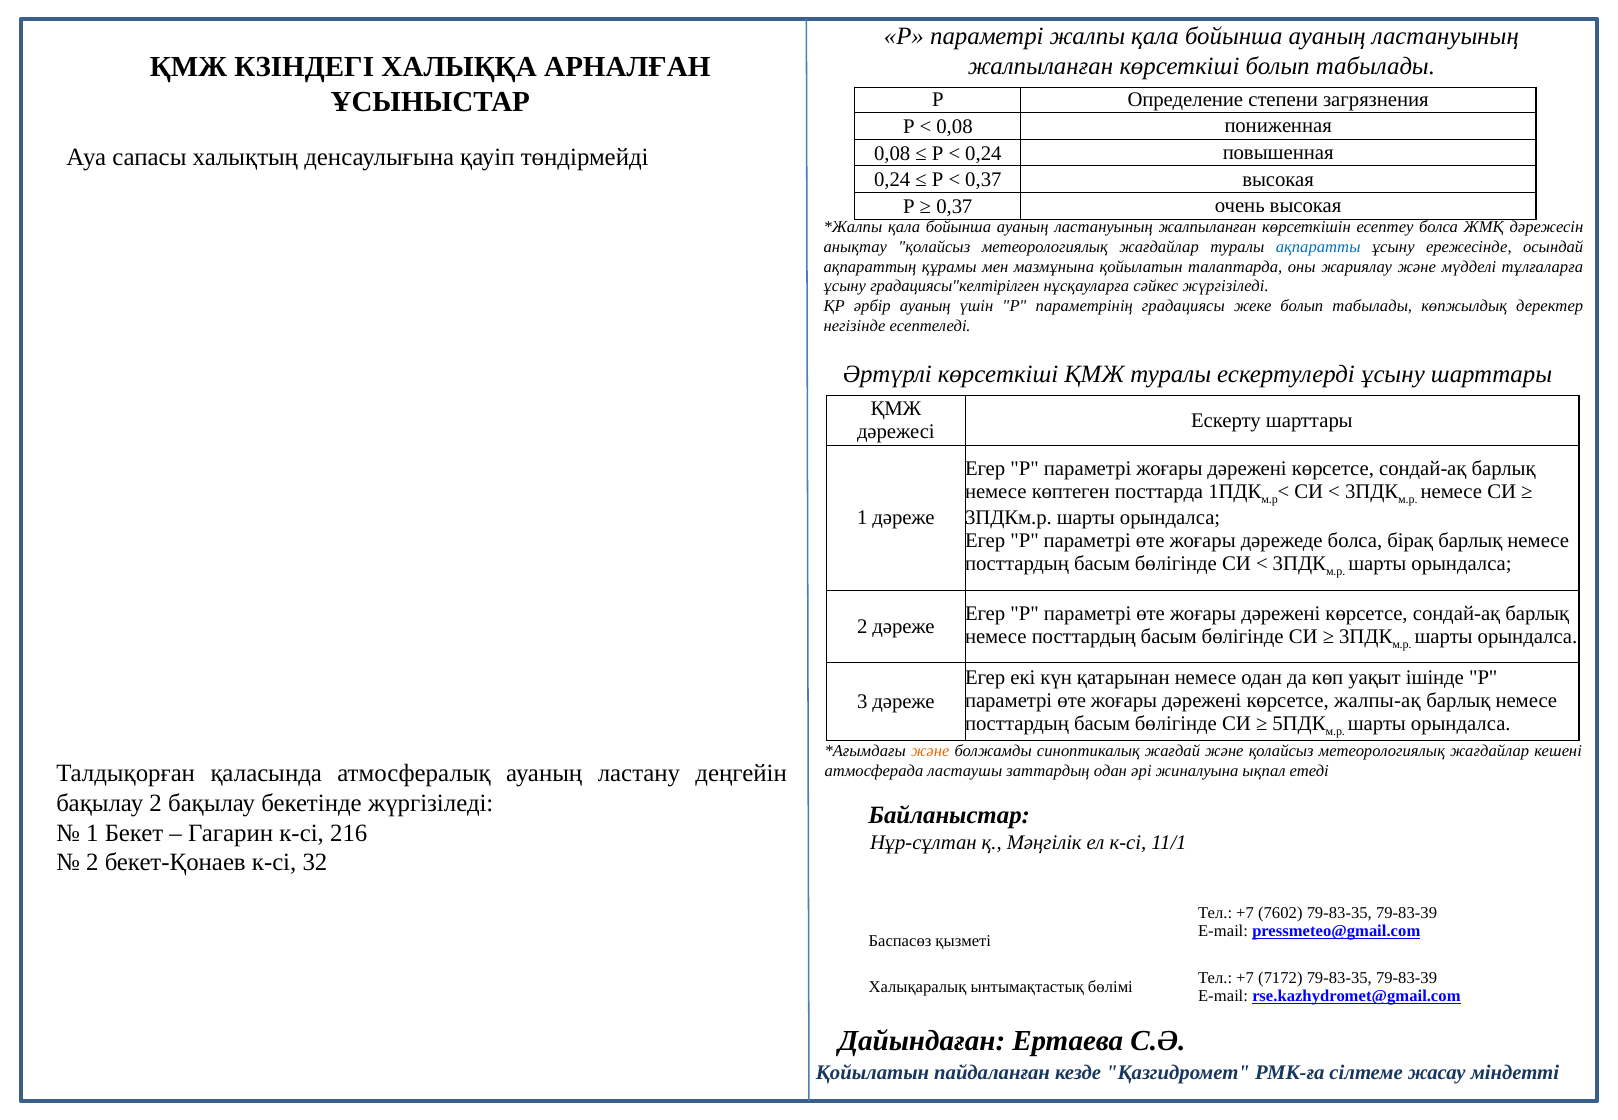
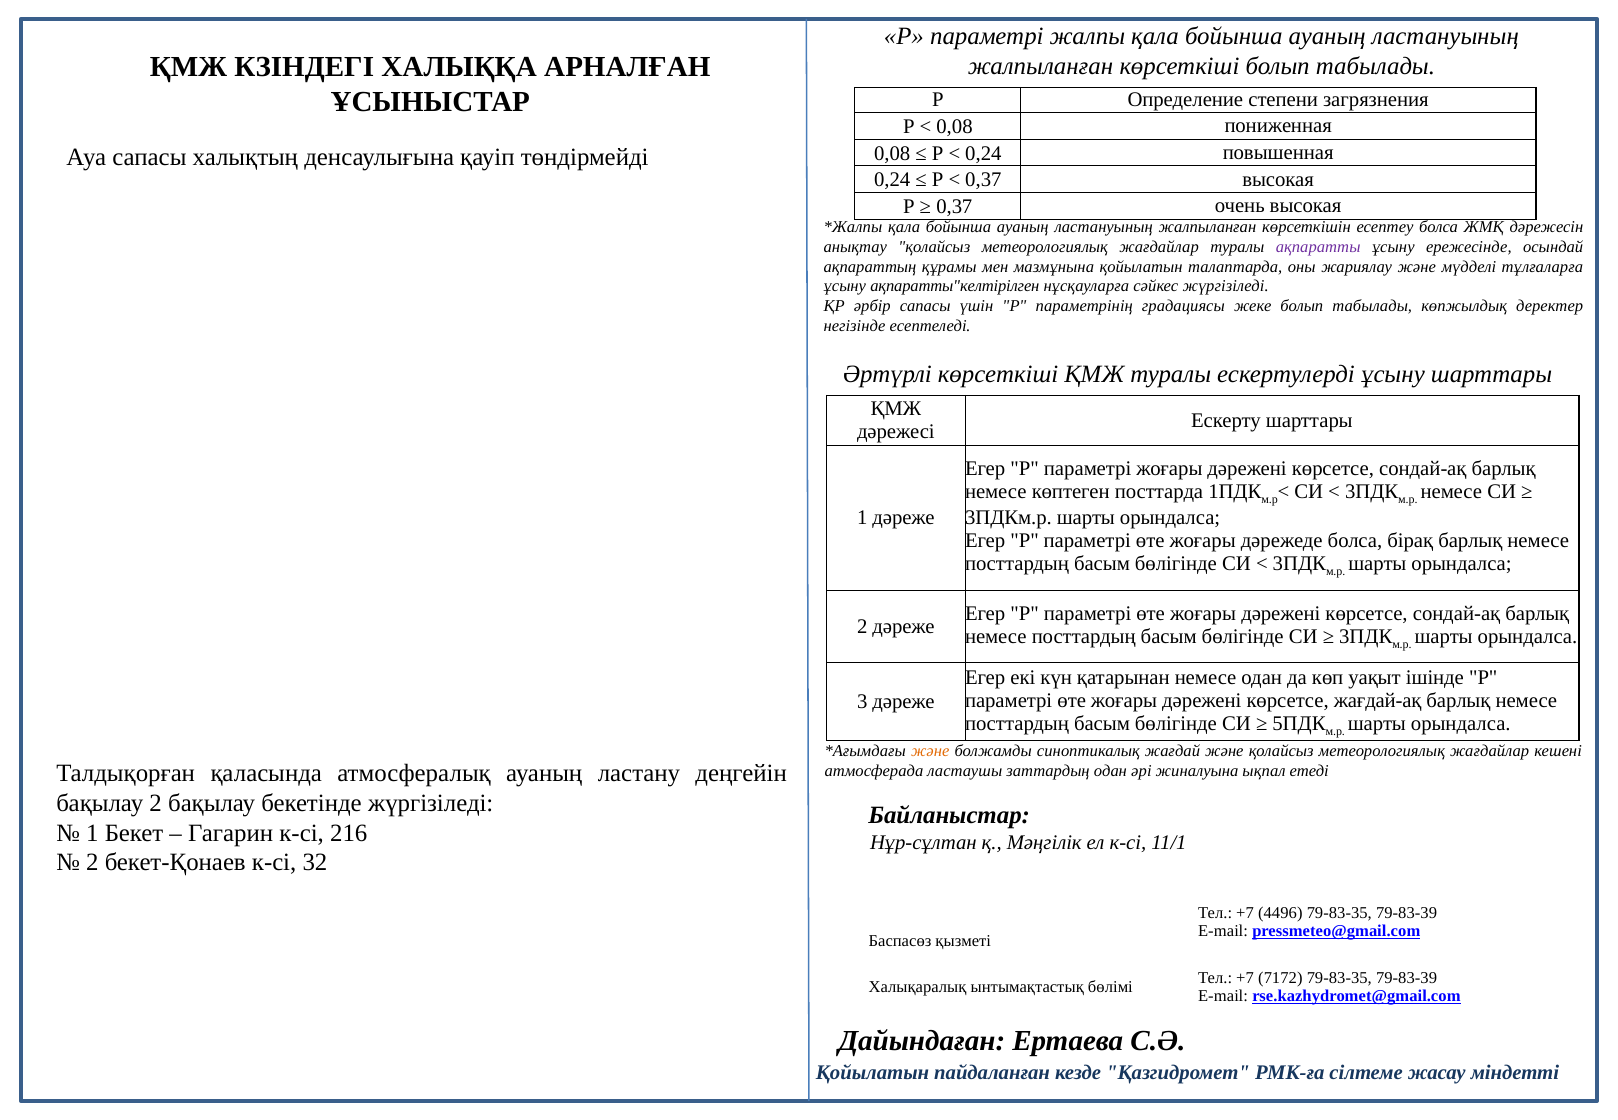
ақпаратты colour: blue -> purple (1318, 247)
градациясы"келтірілген: градациясы"келтірілген -> ақпаратты"келтірілген (955, 286)
әрбір ауаның: ауаның -> сапасы (925, 306)
жалпы-ақ: жалпы-ақ -> жағдай-ақ (1378, 700)
7602: 7602 -> 4496 (1280, 913)
